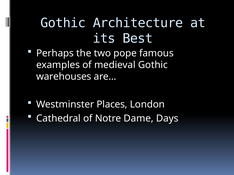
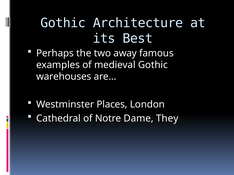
pope: pope -> away (125, 53)
Days: Days -> They (167, 119)
